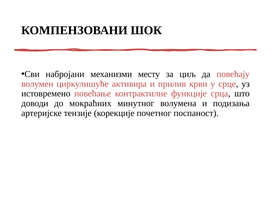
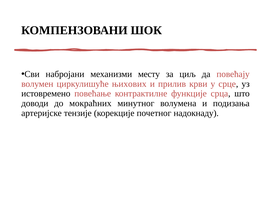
активира: активира -> њихових (129, 84)
поспаност: поспаност -> надокнаду (196, 113)
